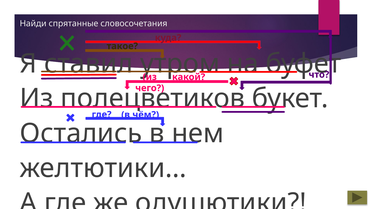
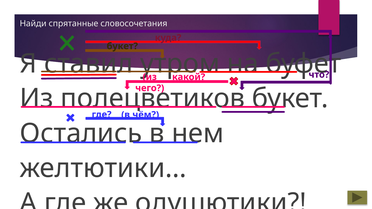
такое: такое -> букет (122, 46)
